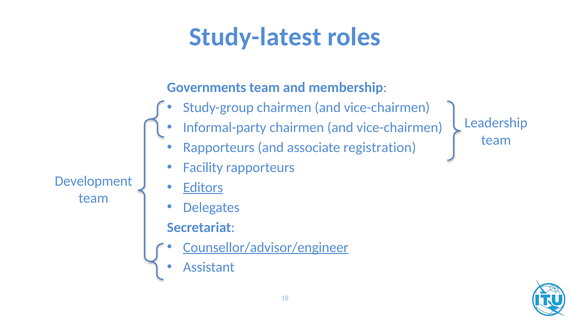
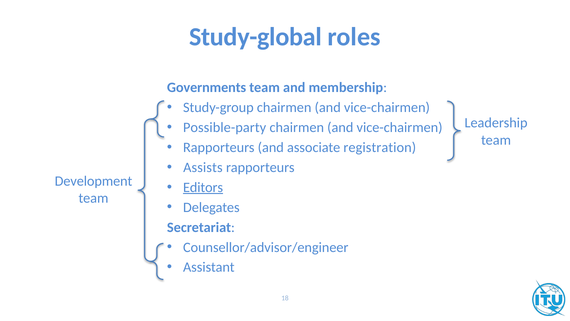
Study-latest: Study-latest -> Study-global (256, 37)
Informal-party: Informal-party -> Possible-party (225, 127)
Facility: Facility -> Assists (203, 167)
Counsellor/advisor/engineer underline: present -> none (266, 247)
